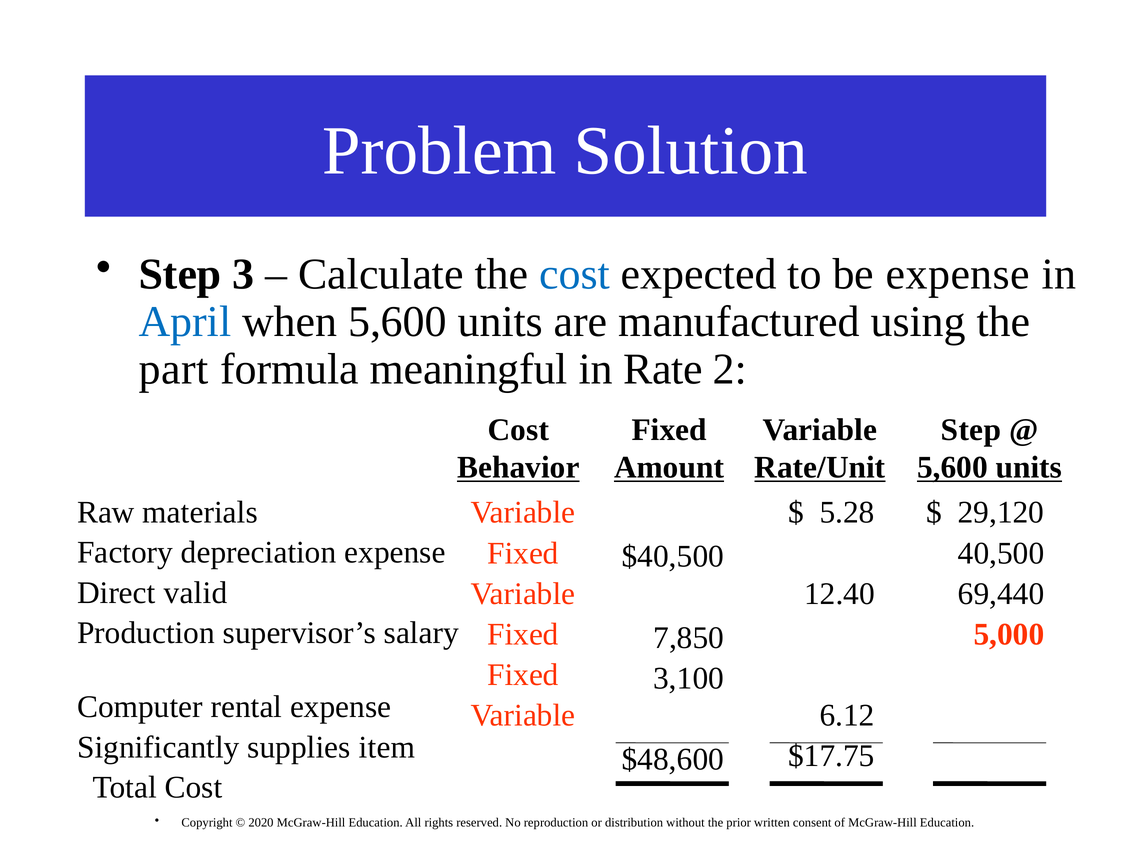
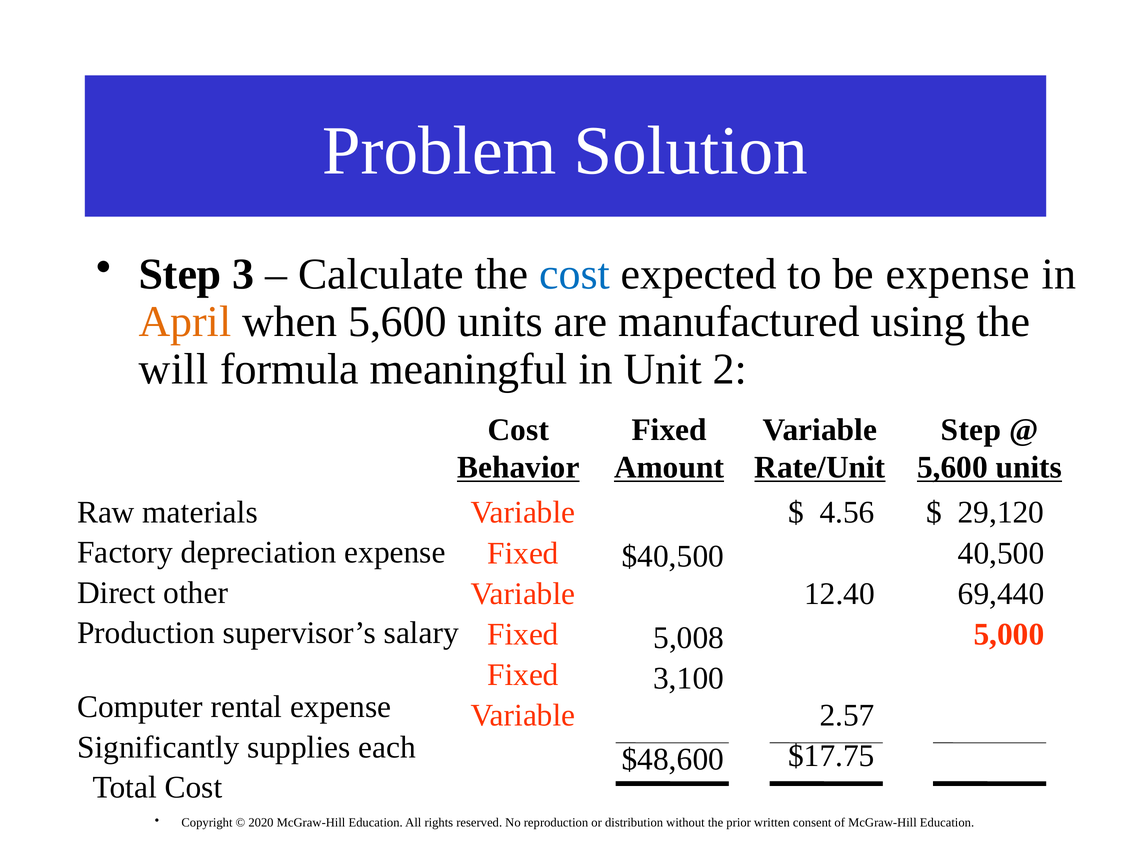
April colour: blue -> orange (185, 322)
part: part -> will (174, 369)
Rate: Rate -> Unit (663, 369)
5.28: 5.28 -> 4.56 (847, 513)
valid: valid -> other (196, 593)
7,850: 7,850 -> 5,008 (689, 638)
6.12: 6.12 -> 2.57 (847, 716)
item: item -> each (387, 747)
